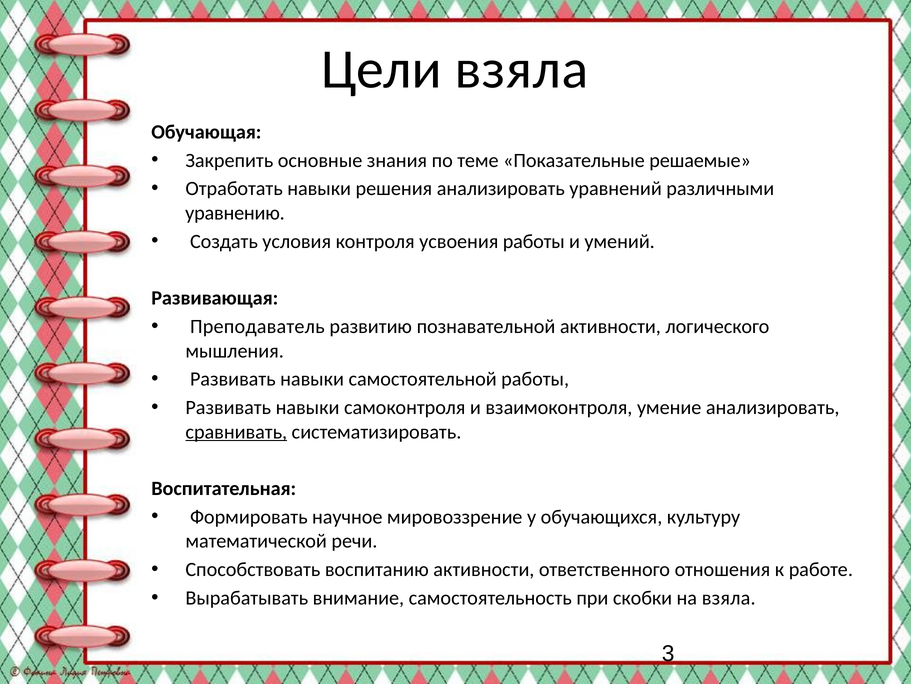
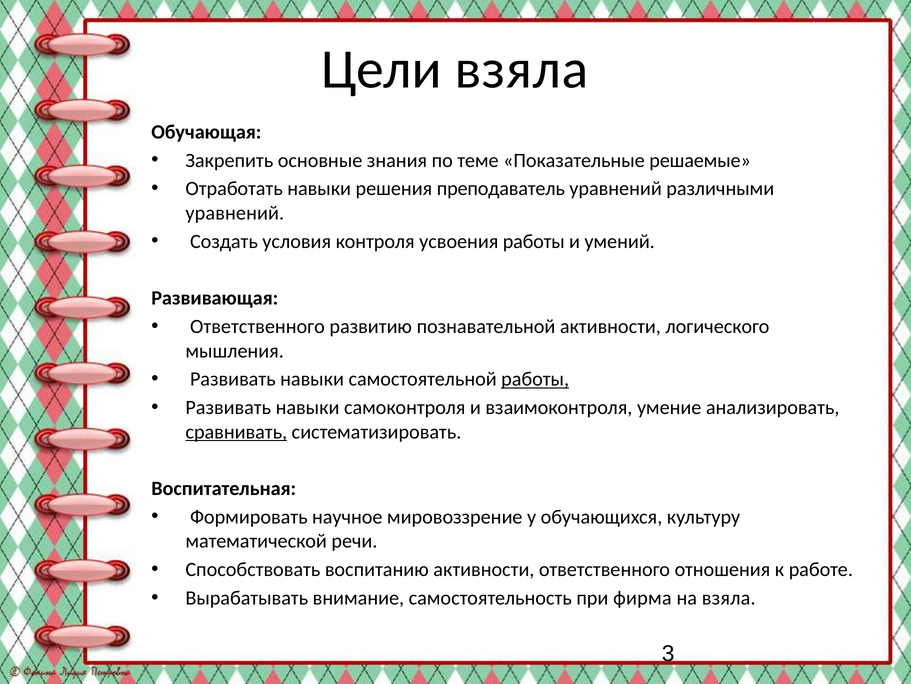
решения анализировать: анализировать -> преподаватель (501, 189)
уравнению: уравнению -> уравнений (235, 213)
Преподаватель: Преподаватель -> Ответственного (257, 326)
работы underline: none -> present (535, 379)
скобки: скобки -> фирма (642, 597)
